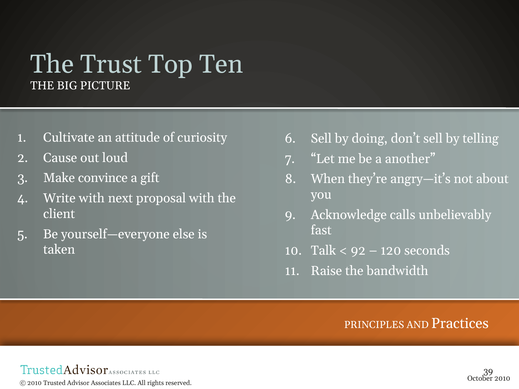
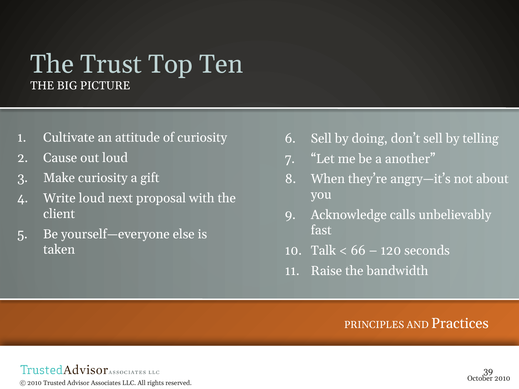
Make convince: convince -> curiosity (103, 178)
Write with: with -> loud (92, 198)
92: 92 -> 66 (358, 251)
